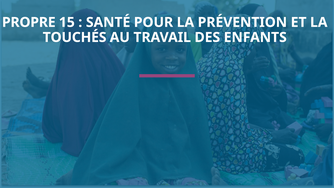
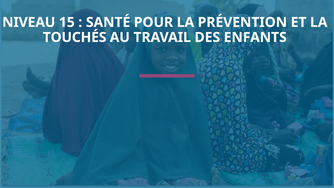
PROPRE: PROPRE -> NIVEAU (29, 22)
